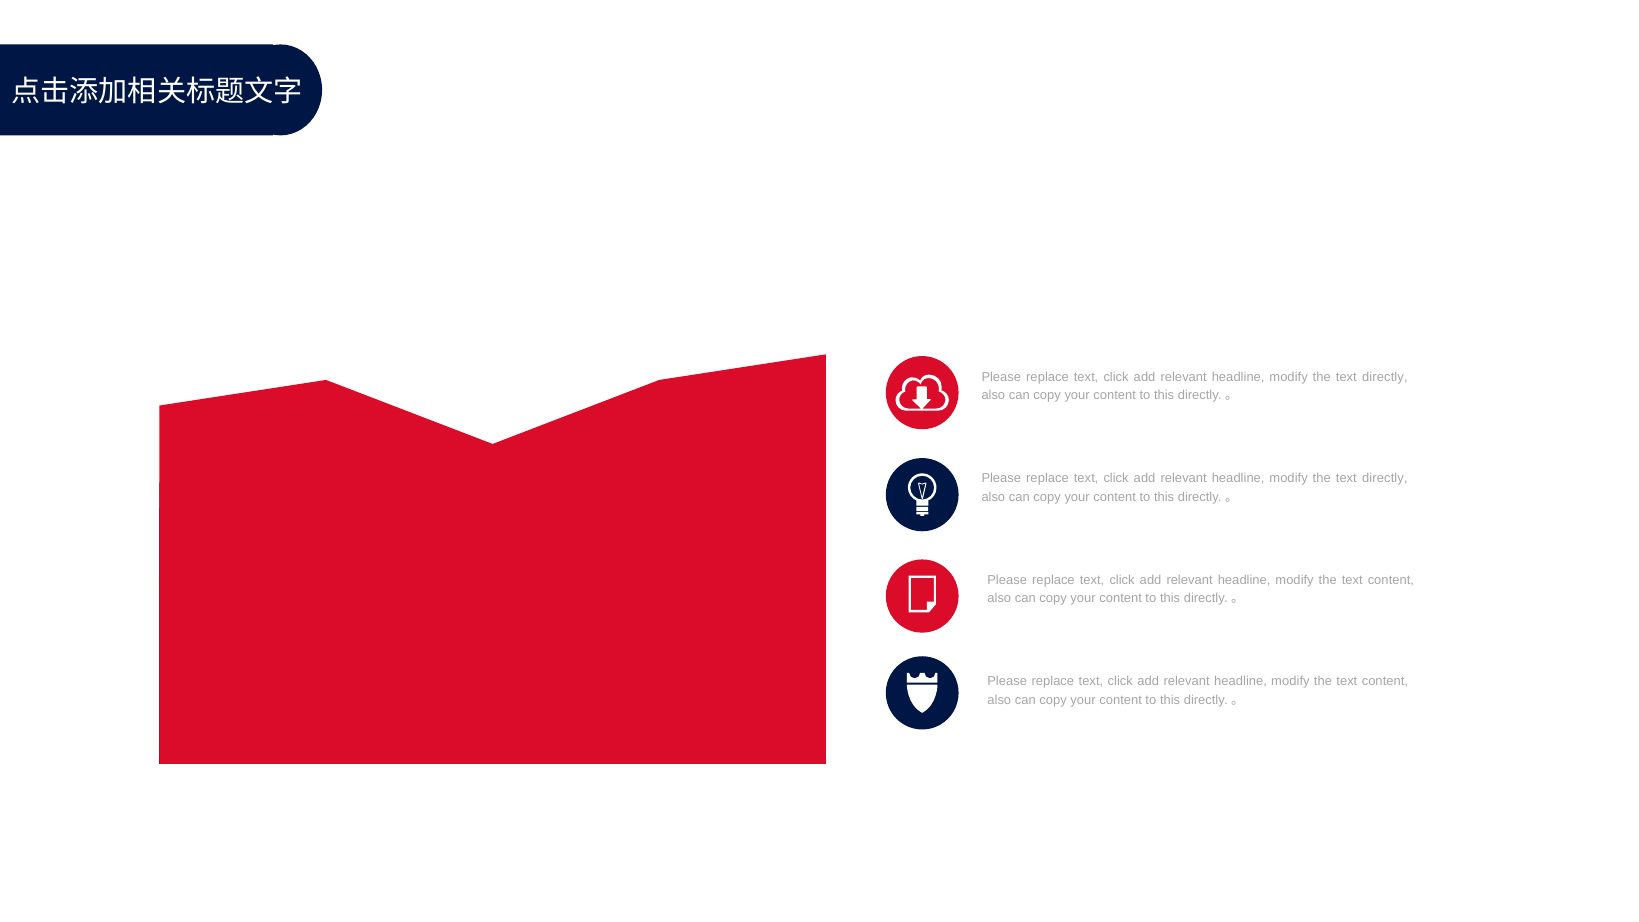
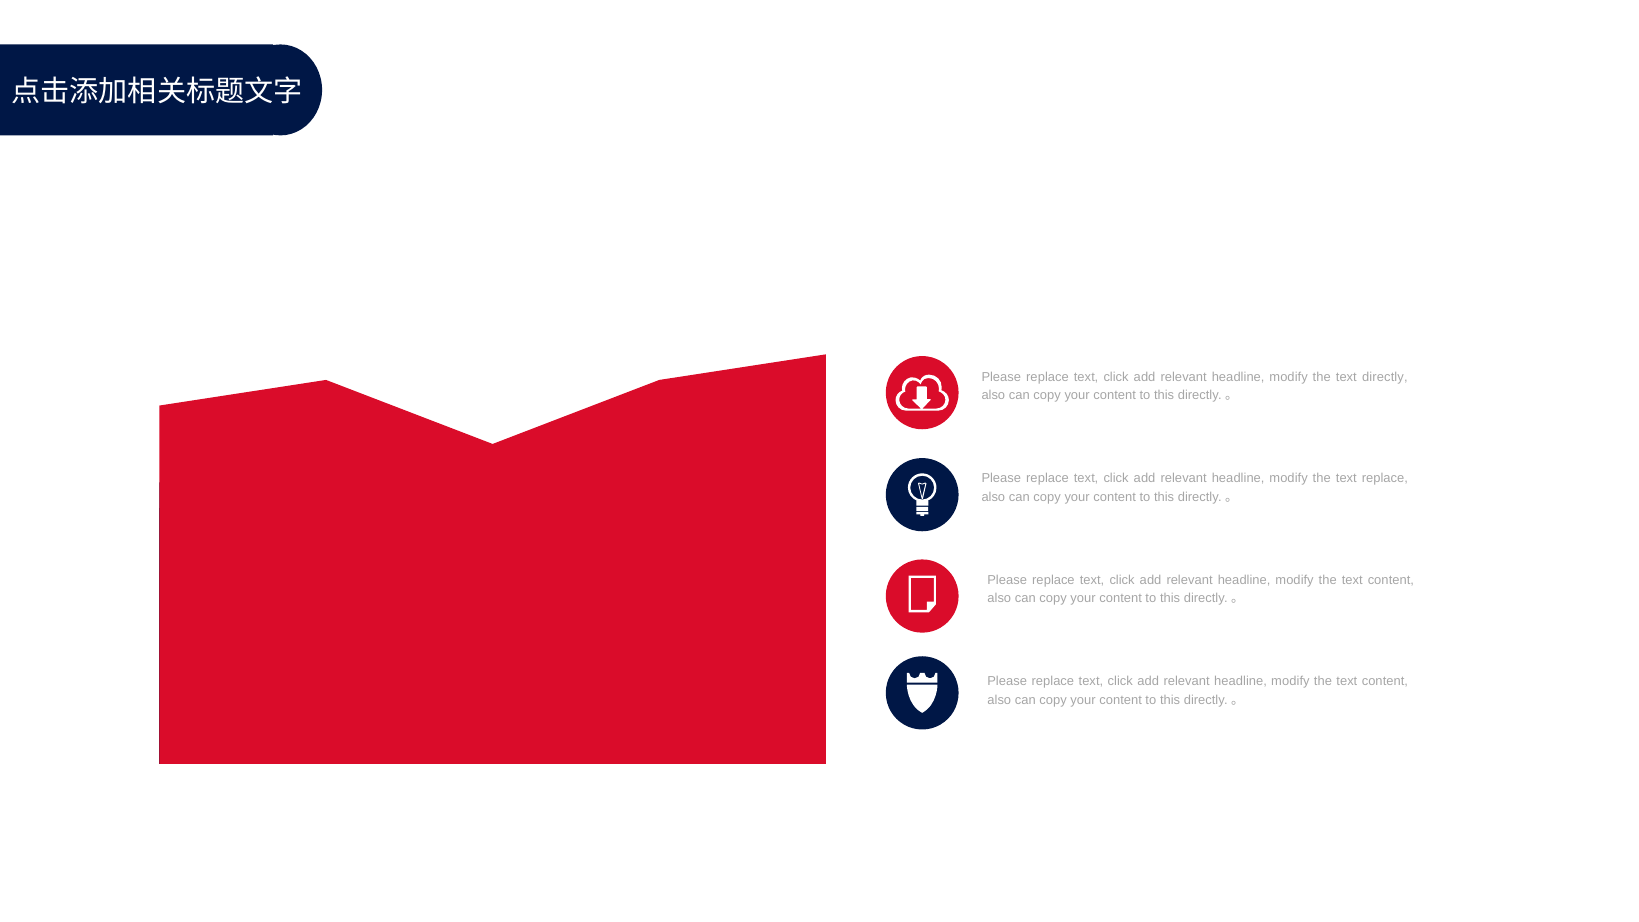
directly: directly -> replace (1385, 478)
